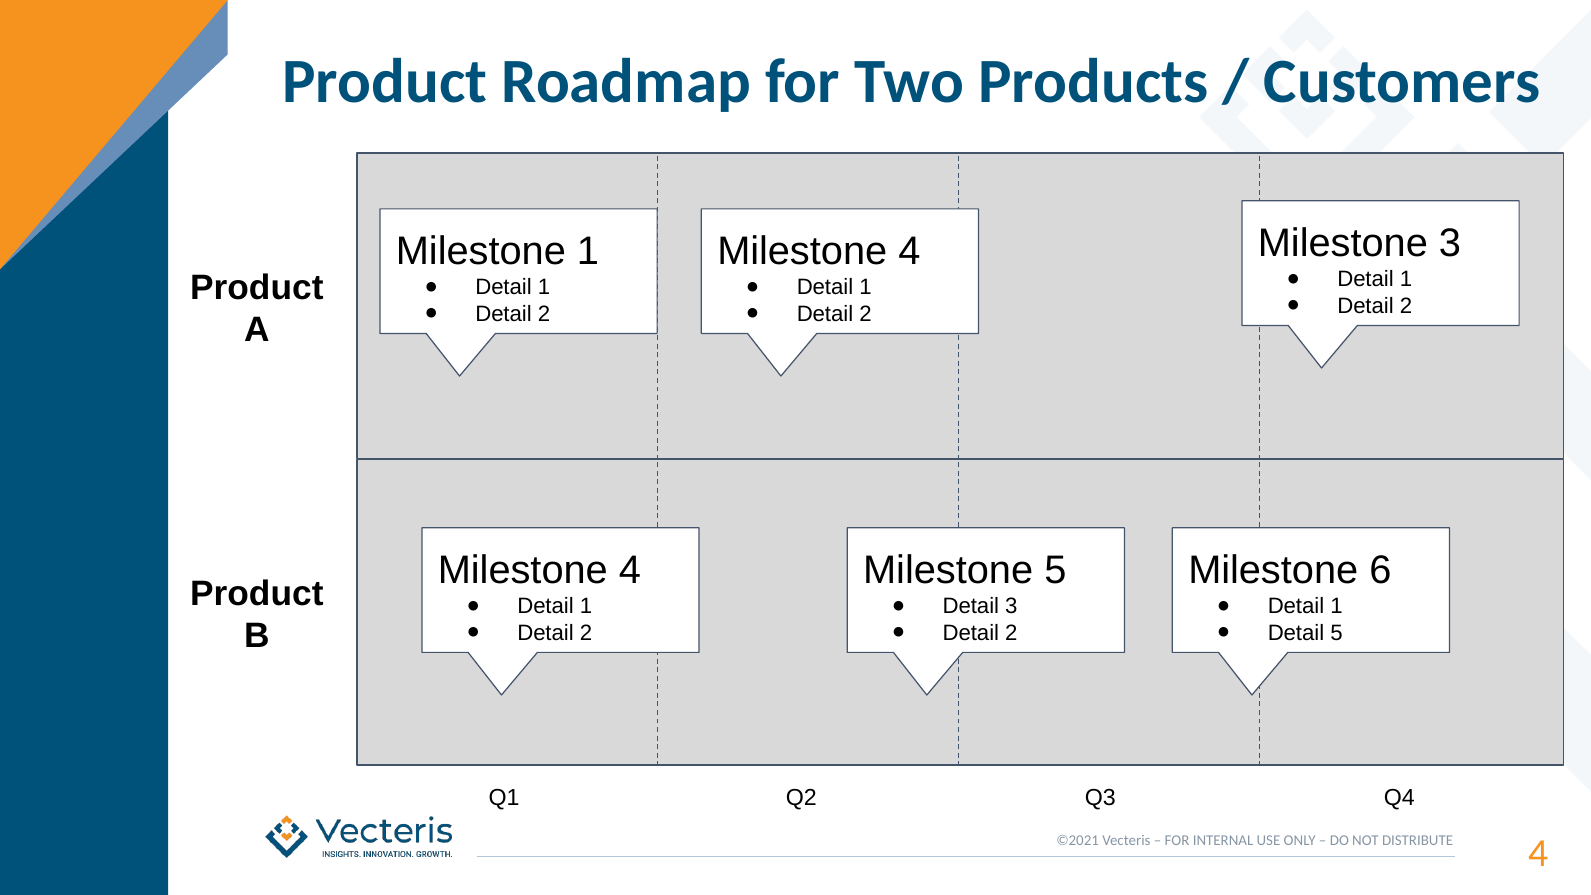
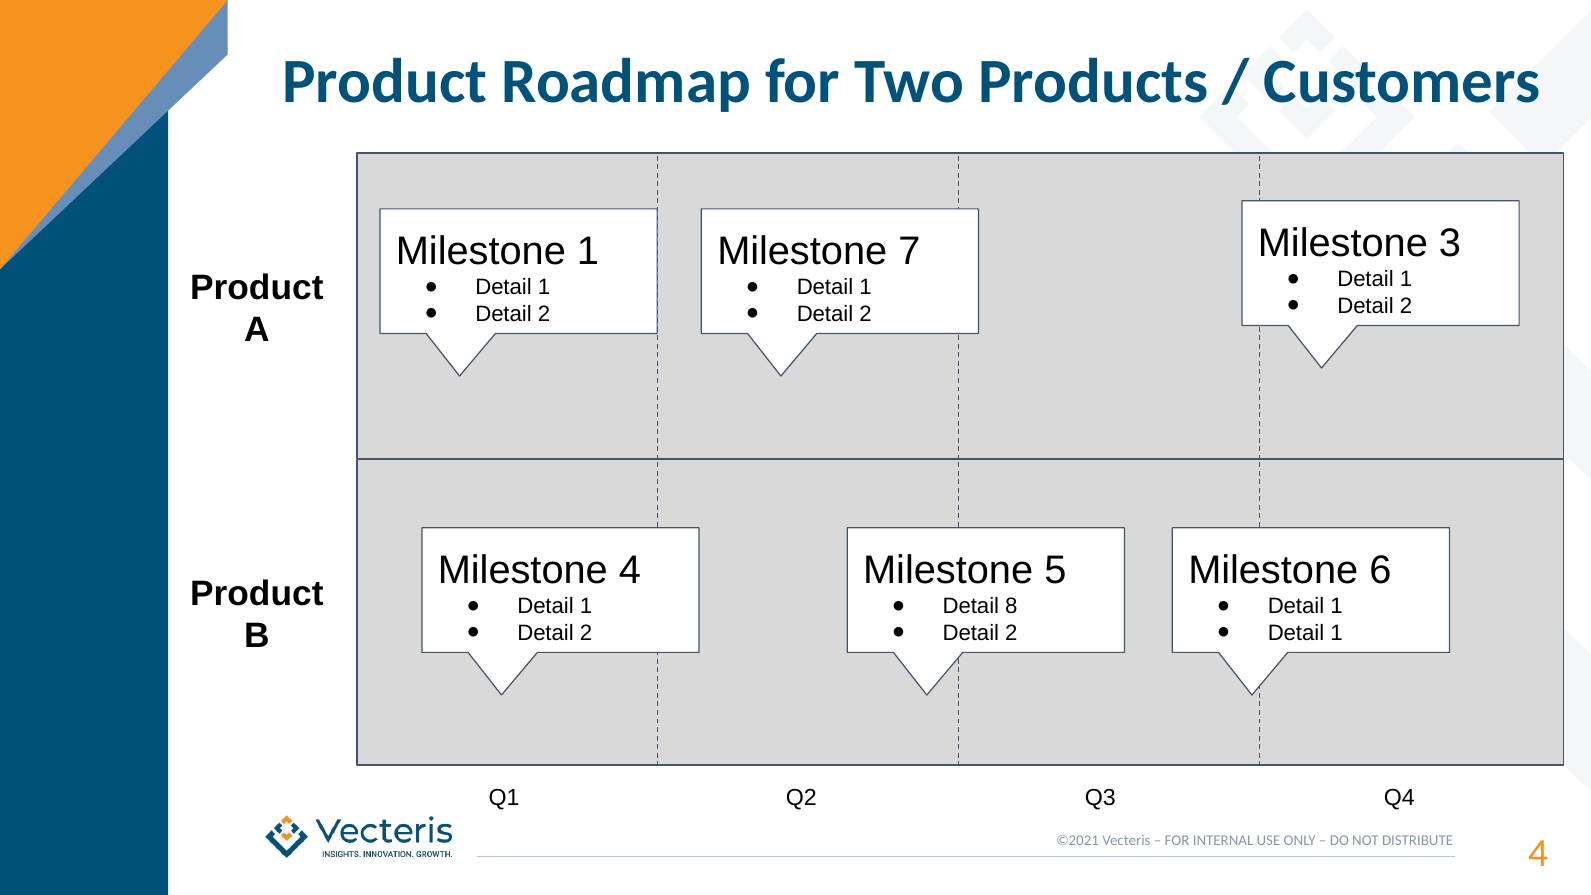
4: 4 -> 7 (909, 251)
Detail 3: 3 -> 8 (1011, 606)
5: 5 -> 1 (1336, 633)
